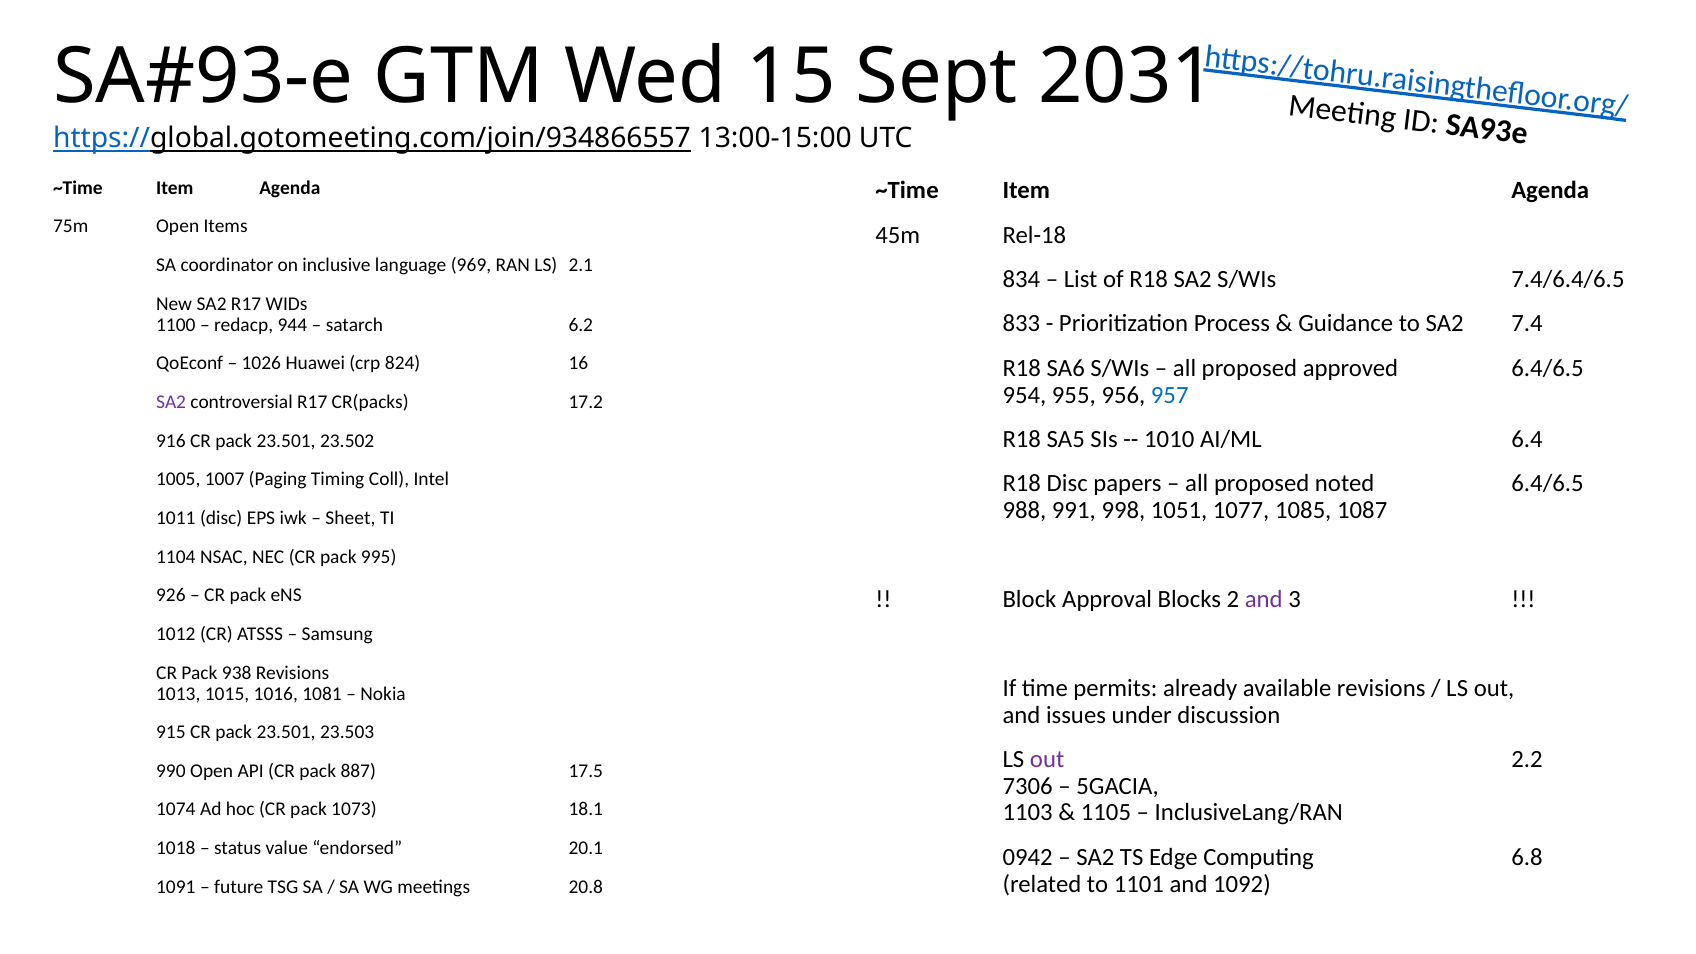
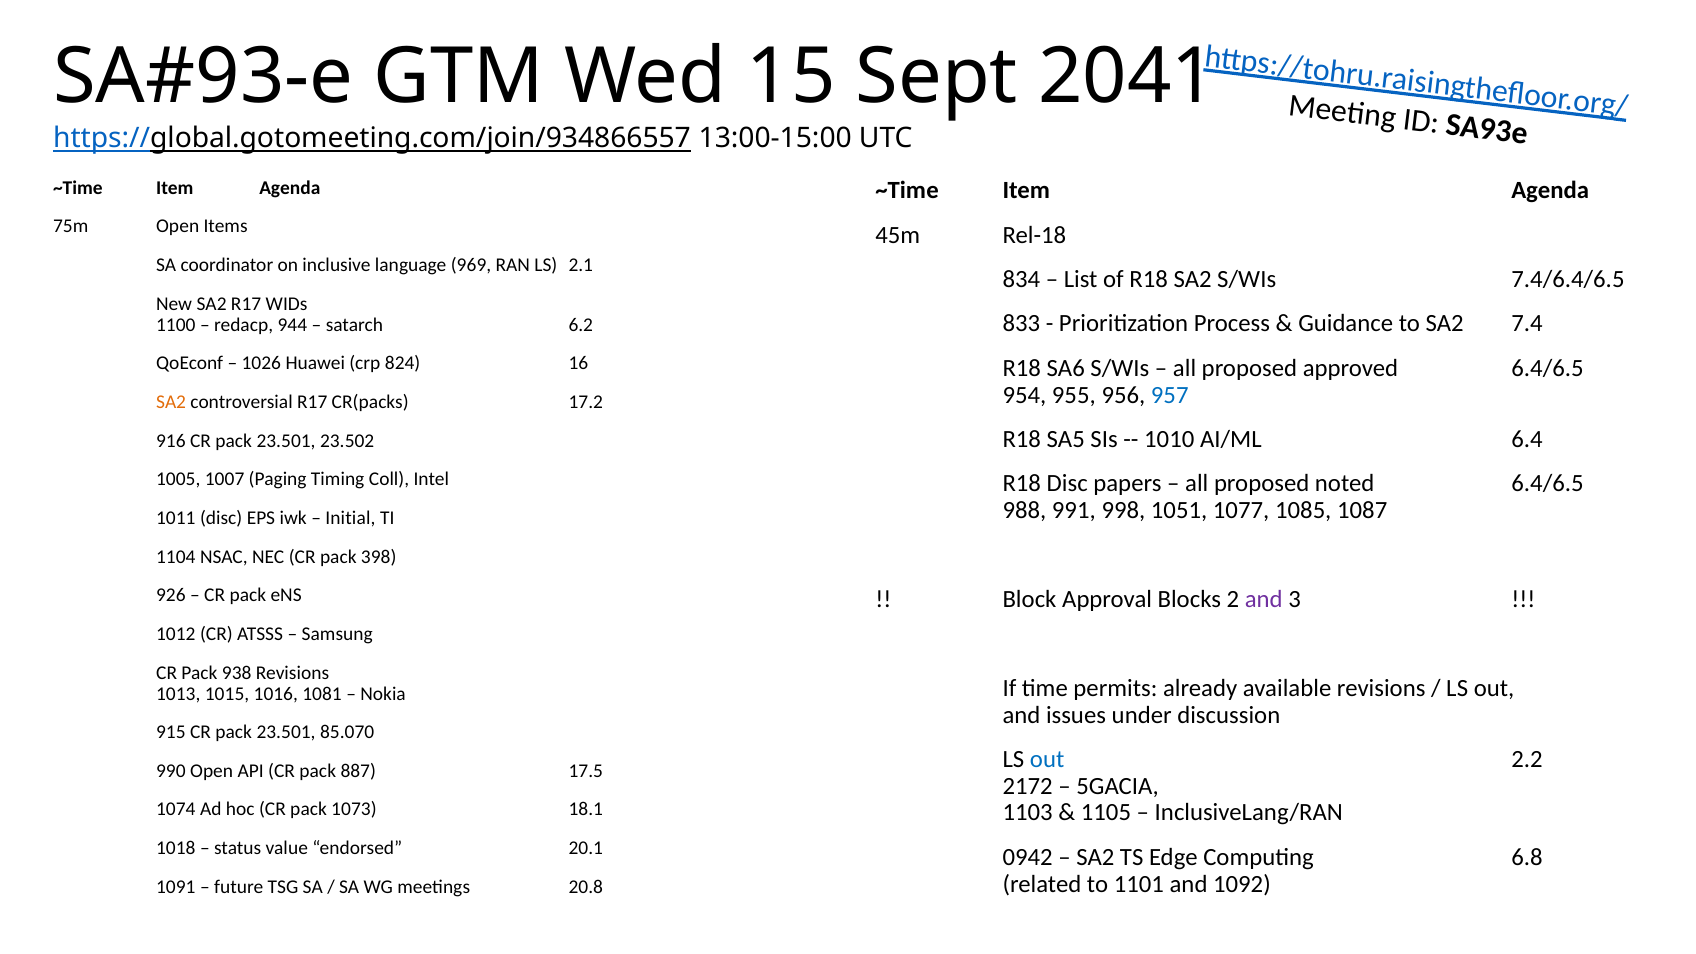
2031: 2031 -> 2041 (1127, 77)
SA2 colour: purple -> orange (171, 402)
Sheet: Sheet -> Initial (350, 518)
995: 995 -> 398 (379, 557)
23.503: 23.503 -> 85.070 (347, 732)
out colour: purple -> blue (1047, 759)
7306: 7306 -> 2172 (1028, 786)
